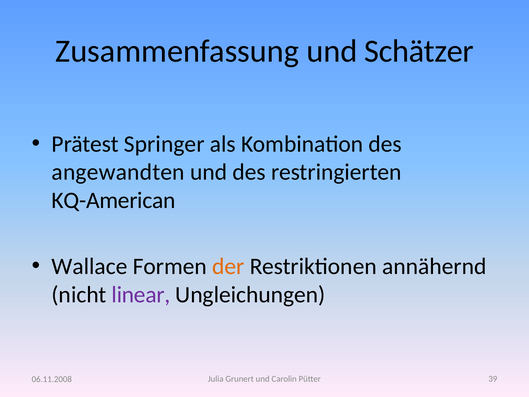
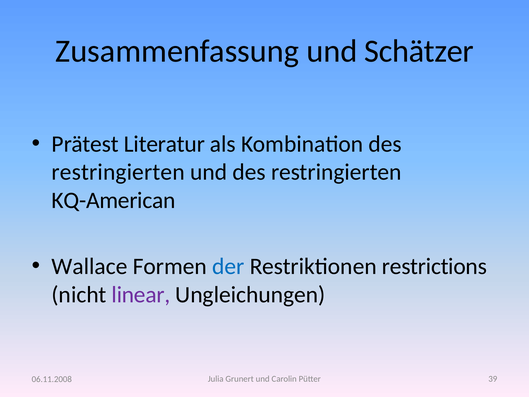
Springer: Springer -> Literatur (164, 144)
angewandten: angewandten -> restringierten (118, 172)
der colour: orange -> blue (228, 266)
annähernd: annähernd -> restrictions (434, 266)
